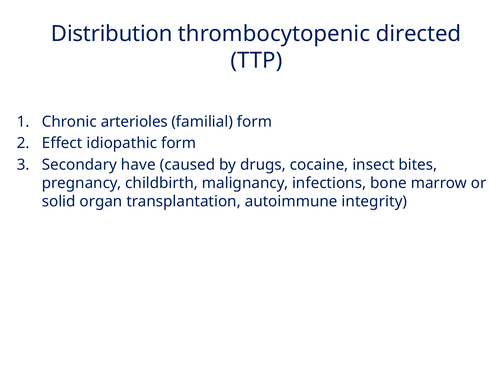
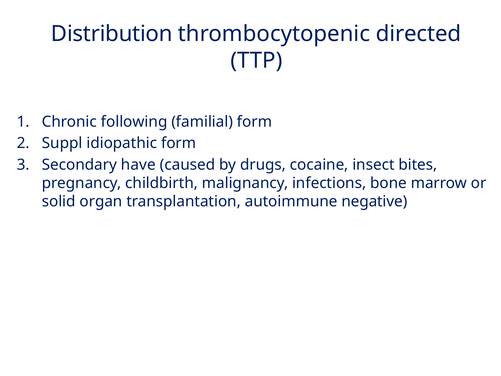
arterioles: arterioles -> following (134, 122)
Effect: Effect -> Suppl (62, 143)
integrity: integrity -> negative (374, 201)
